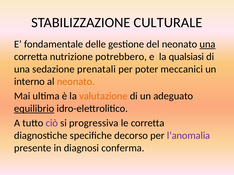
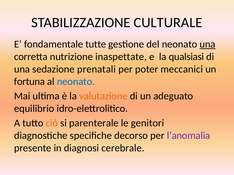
delle: delle -> tutte (96, 44)
potrebbero: potrebbero -> inaspettate (121, 57)
interno: interno -> fortuna (29, 82)
neonato colour: orange -> blue (76, 82)
equilibrio underline: present -> none (34, 109)
ciò colour: purple -> orange (52, 123)
progressiva: progressiva -> parenterale (94, 123)
le corretta: corretta -> genitori (148, 123)
conferma: conferma -> cerebrale (123, 148)
